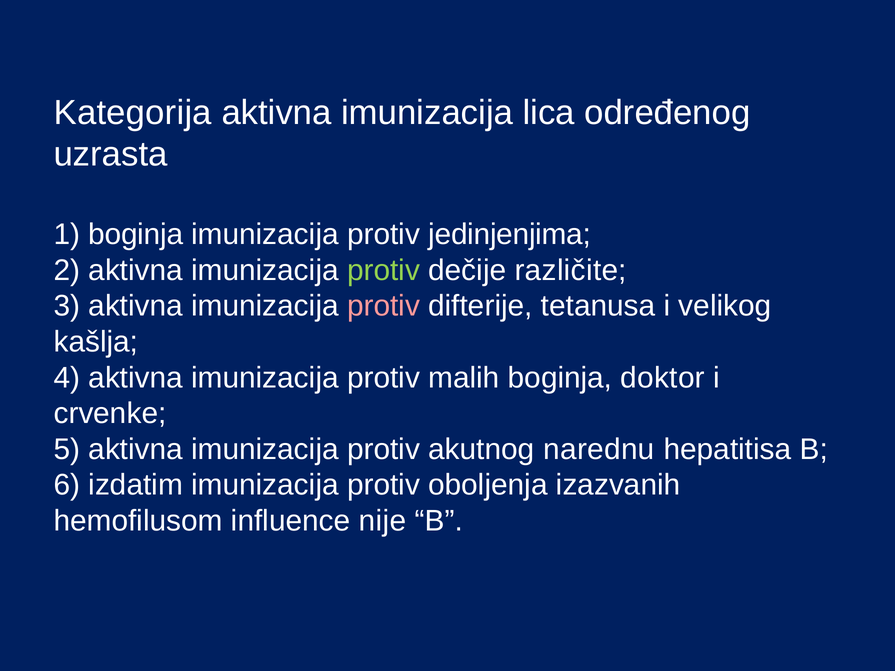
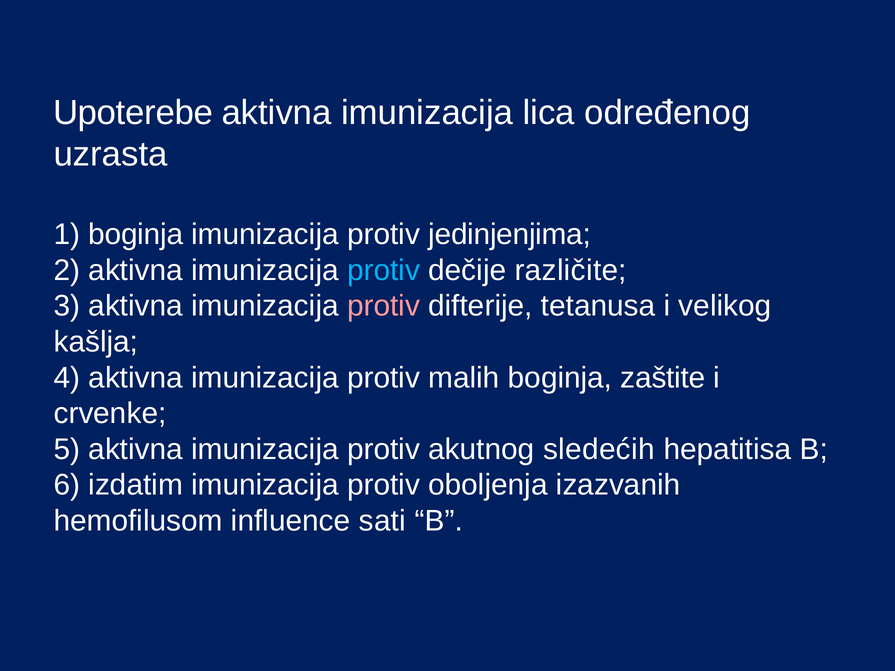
Kategorija: Kategorija -> Upoterebe (133, 113)
protiv colour: light green -> light blue (384, 270)
doktor: doktor -> zaštite (663, 378)
narednu: narednu -> sledećih (599, 449)
nije: nije -> sati (382, 521)
